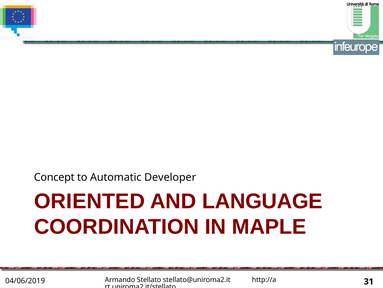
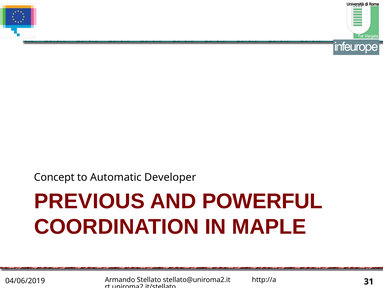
ORIENTED: ORIENTED -> PREVIOUS (89, 201)
LANGUAGE: LANGUAGE -> POWERFUL (262, 201)
